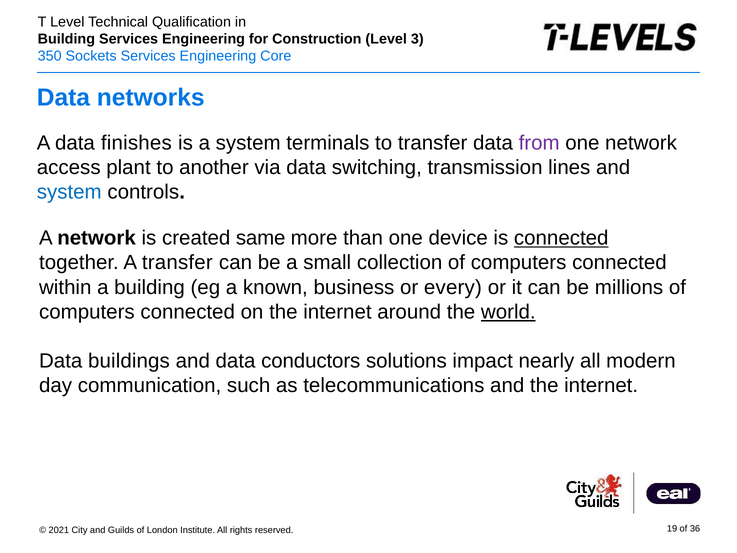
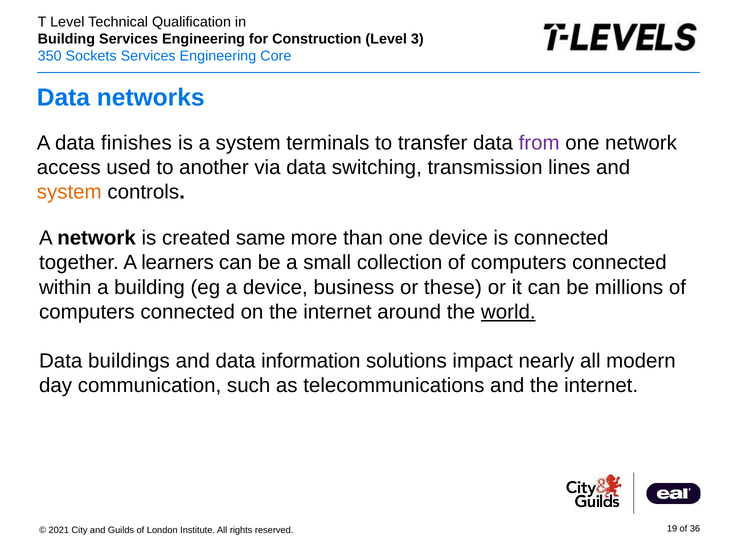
plant: plant -> used (128, 167)
system colour: blue -> orange (69, 192)
connected underline: present -> none (561, 238)
A transfer: transfer -> learners (178, 263)
a known: known -> device (275, 287)
every: every -> these (453, 287)
conductors: conductors -> information (311, 361)
